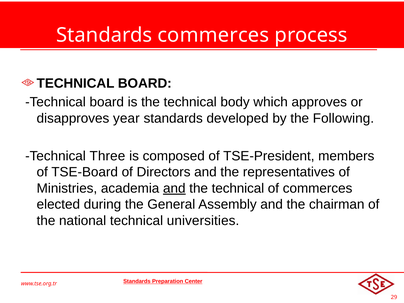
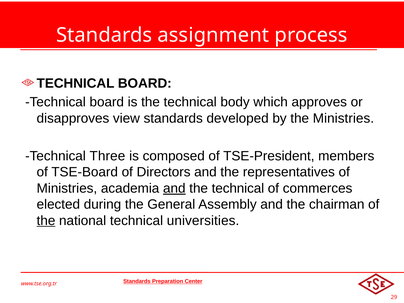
Standards commerces: commerces -> assignment (213, 35)
year: year -> view (126, 118)
the Following: Following -> Ministries (343, 118)
the underline: none -> present (46, 221)
